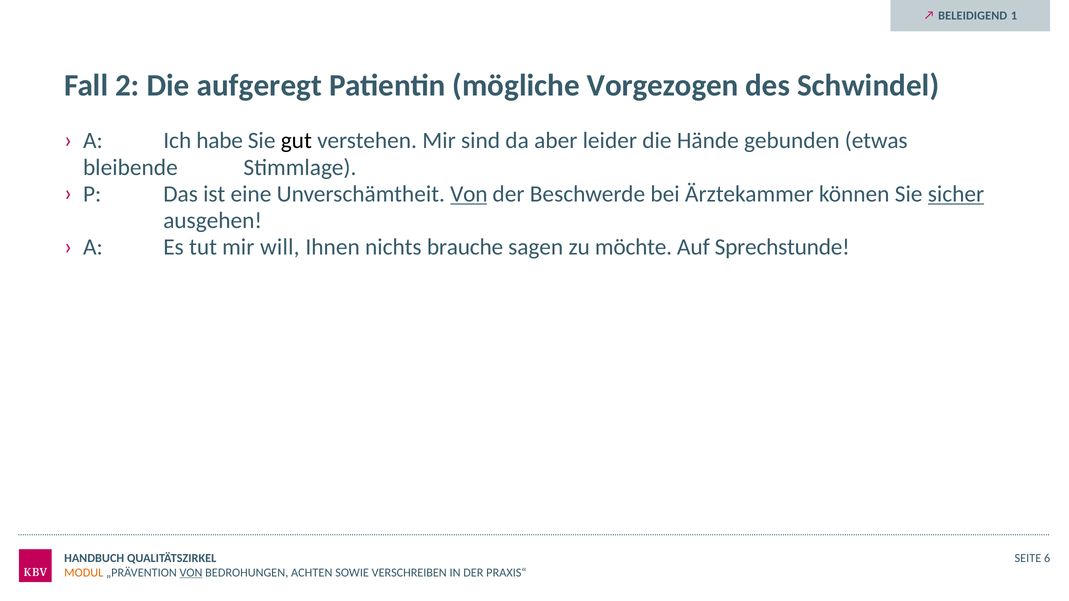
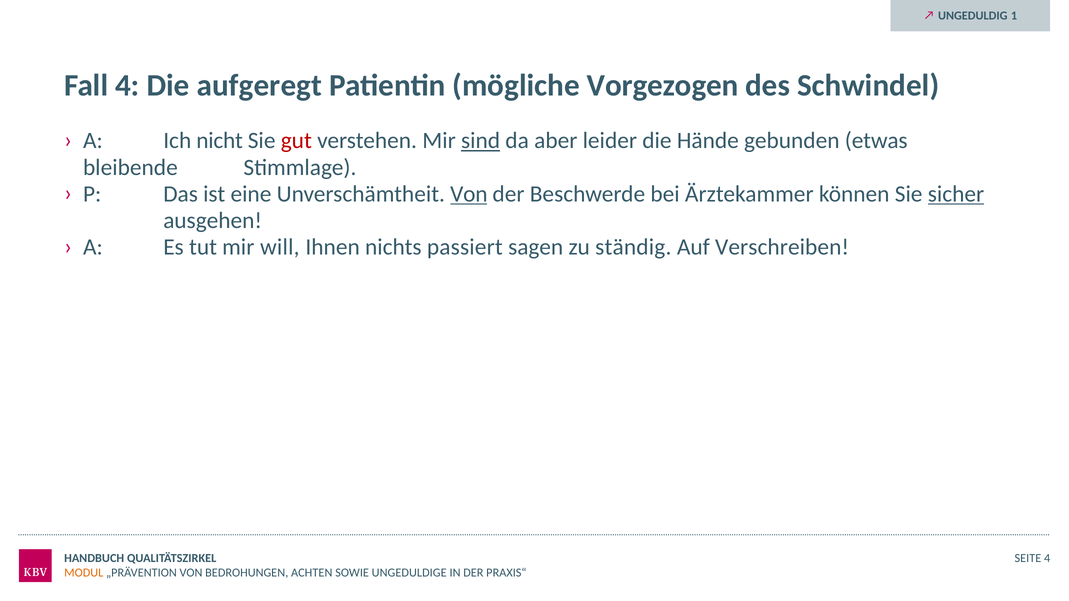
BELEIDIGEND: BELEIDIGEND -> UNGEDULDIG (973, 16)
Fall 2: 2 -> 4 (127, 86)
habe: habe -> nicht (220, 141)
gut colour: black -> red (296, 141)
sind underline: none -> present (481, 141)
brauche: brauche -> passiert (465, 247)
möchte: möchte -> ständig (633, 247)
Sprechstunde: Sprechstunde -> Verschreiben (782, 247)
SEITE 6: 6 -> 4 (1047, 558)
VON underline: present -> none (191, 573)
VERSCHREIBEN: VERSCHREIBEN -> UNGEDULDIGE (409, 573)
